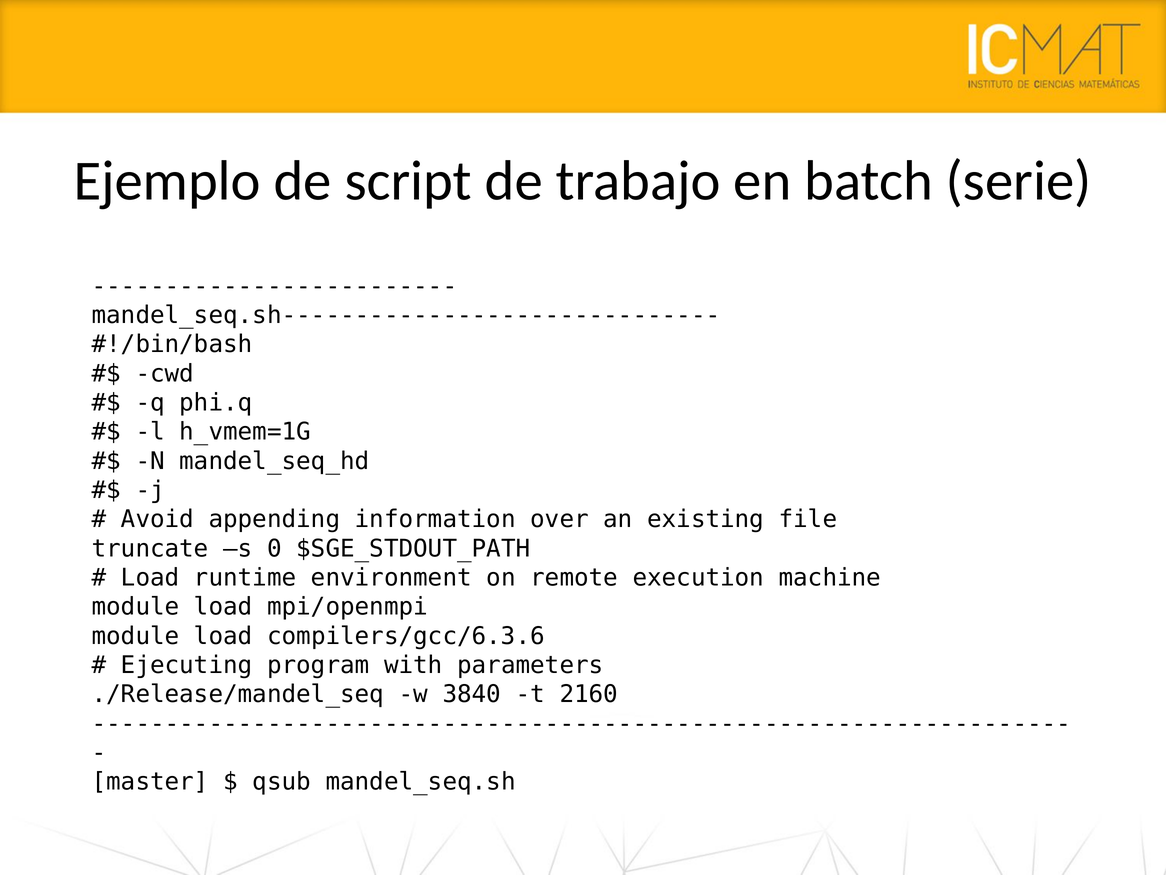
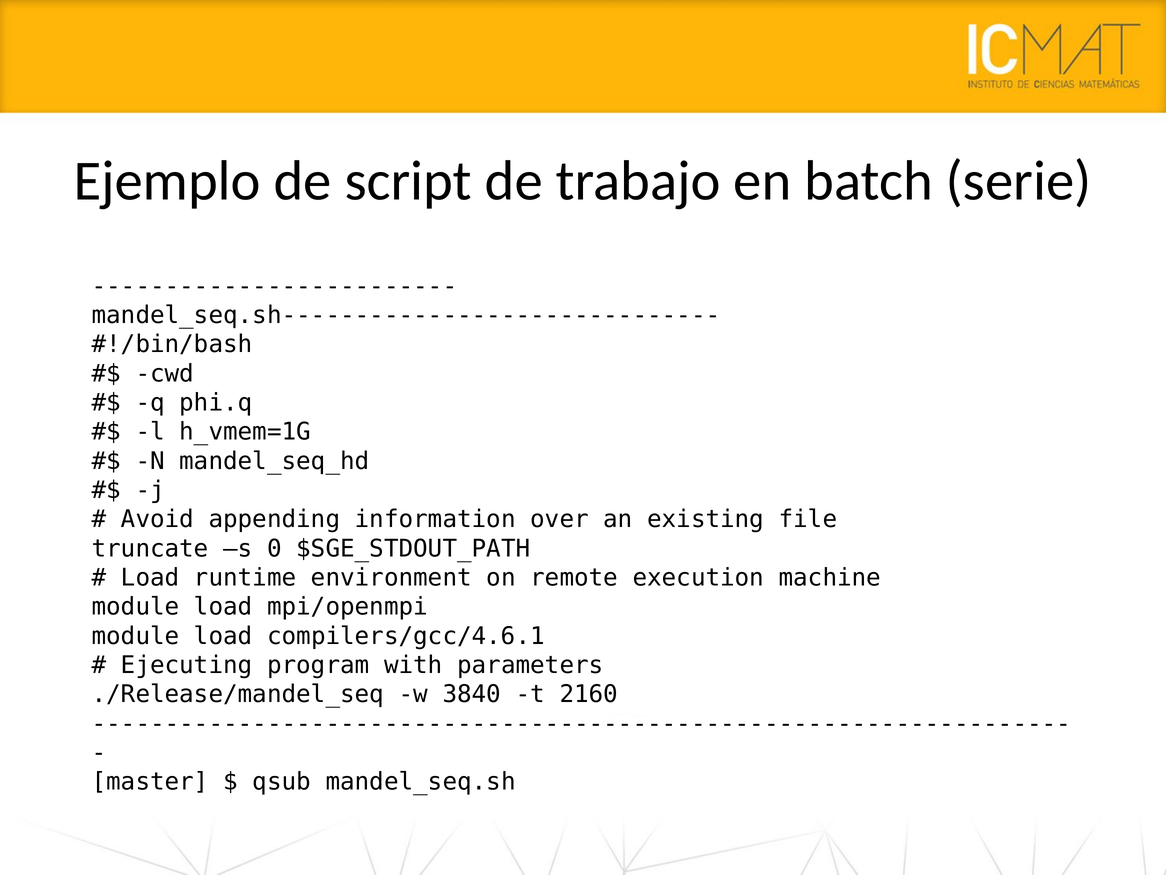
compilers/gcc/6.3.6: compilers/gcc/6.3.6 -> compilers/gcc/4.6.1 (406, 636)
